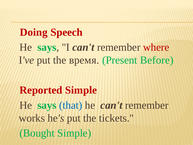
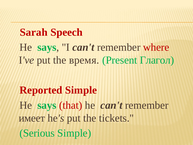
Doing: Doing -> Sarah (34, 32)
Before: Before -> Глагол (157, 60)
that colour: blue -> red (71, 105)
works: works -> имеет (32, 118)
Bought: Bought -> Serious (37, 133)
